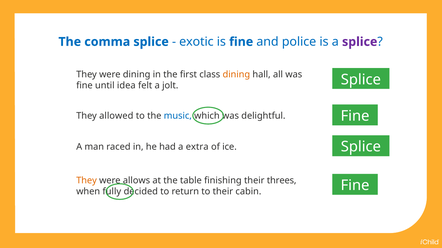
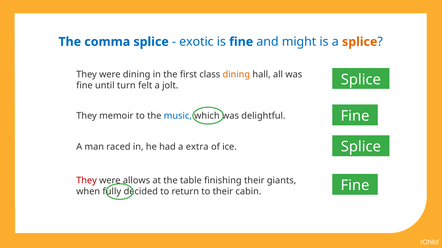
police: police -> might (299, 42)
splice colour: purple -> orange (360, 42)
idea: idea -> turn (126, 86)
allowed: allowed -> memoir (116, 116)
They colour: orange -> red (87, 181)
threes: threes -> giants (282, 181)
